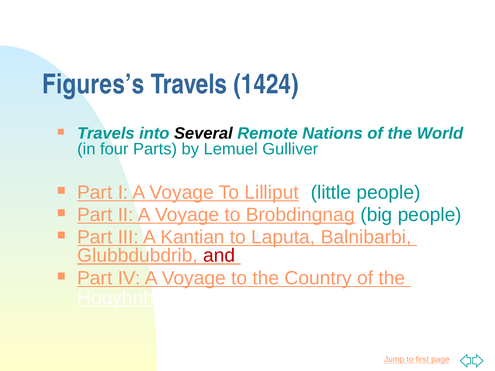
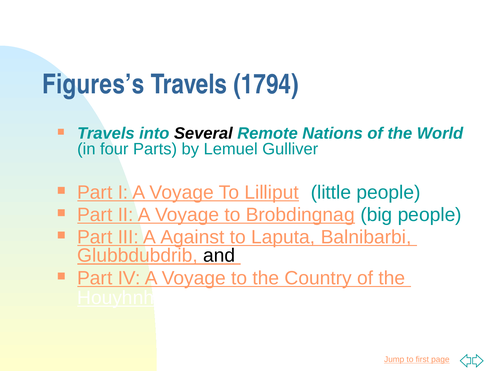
1424: 1424 -> 1794 (266, 84)
Kantian: Kantian -> Against (192, 237)
and colour: red -> black (219, 256)
